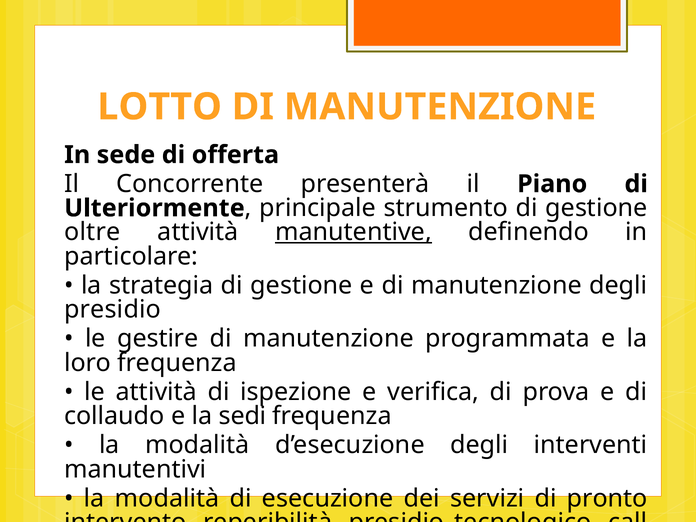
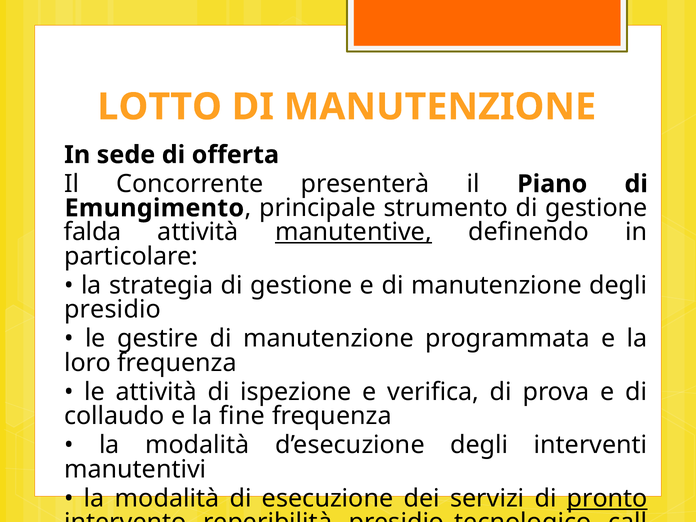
Ulteriormente: Ulteriormente -> Emungimento (154, 208)
oltre: oltre -> falda (93, 232)
sedi: sedi -> fine (242, 416)
pronto underline: none -> present (607, 498)
